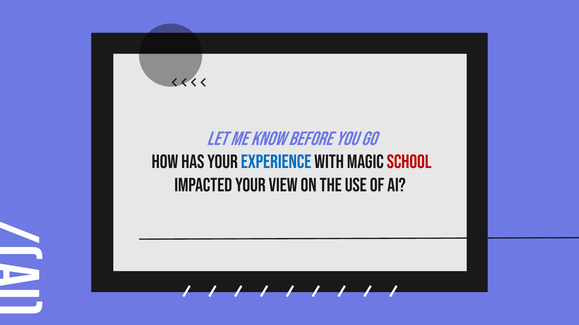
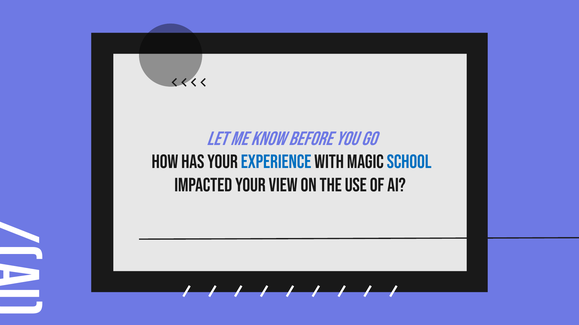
school colour: red -> blue (409, 162)
